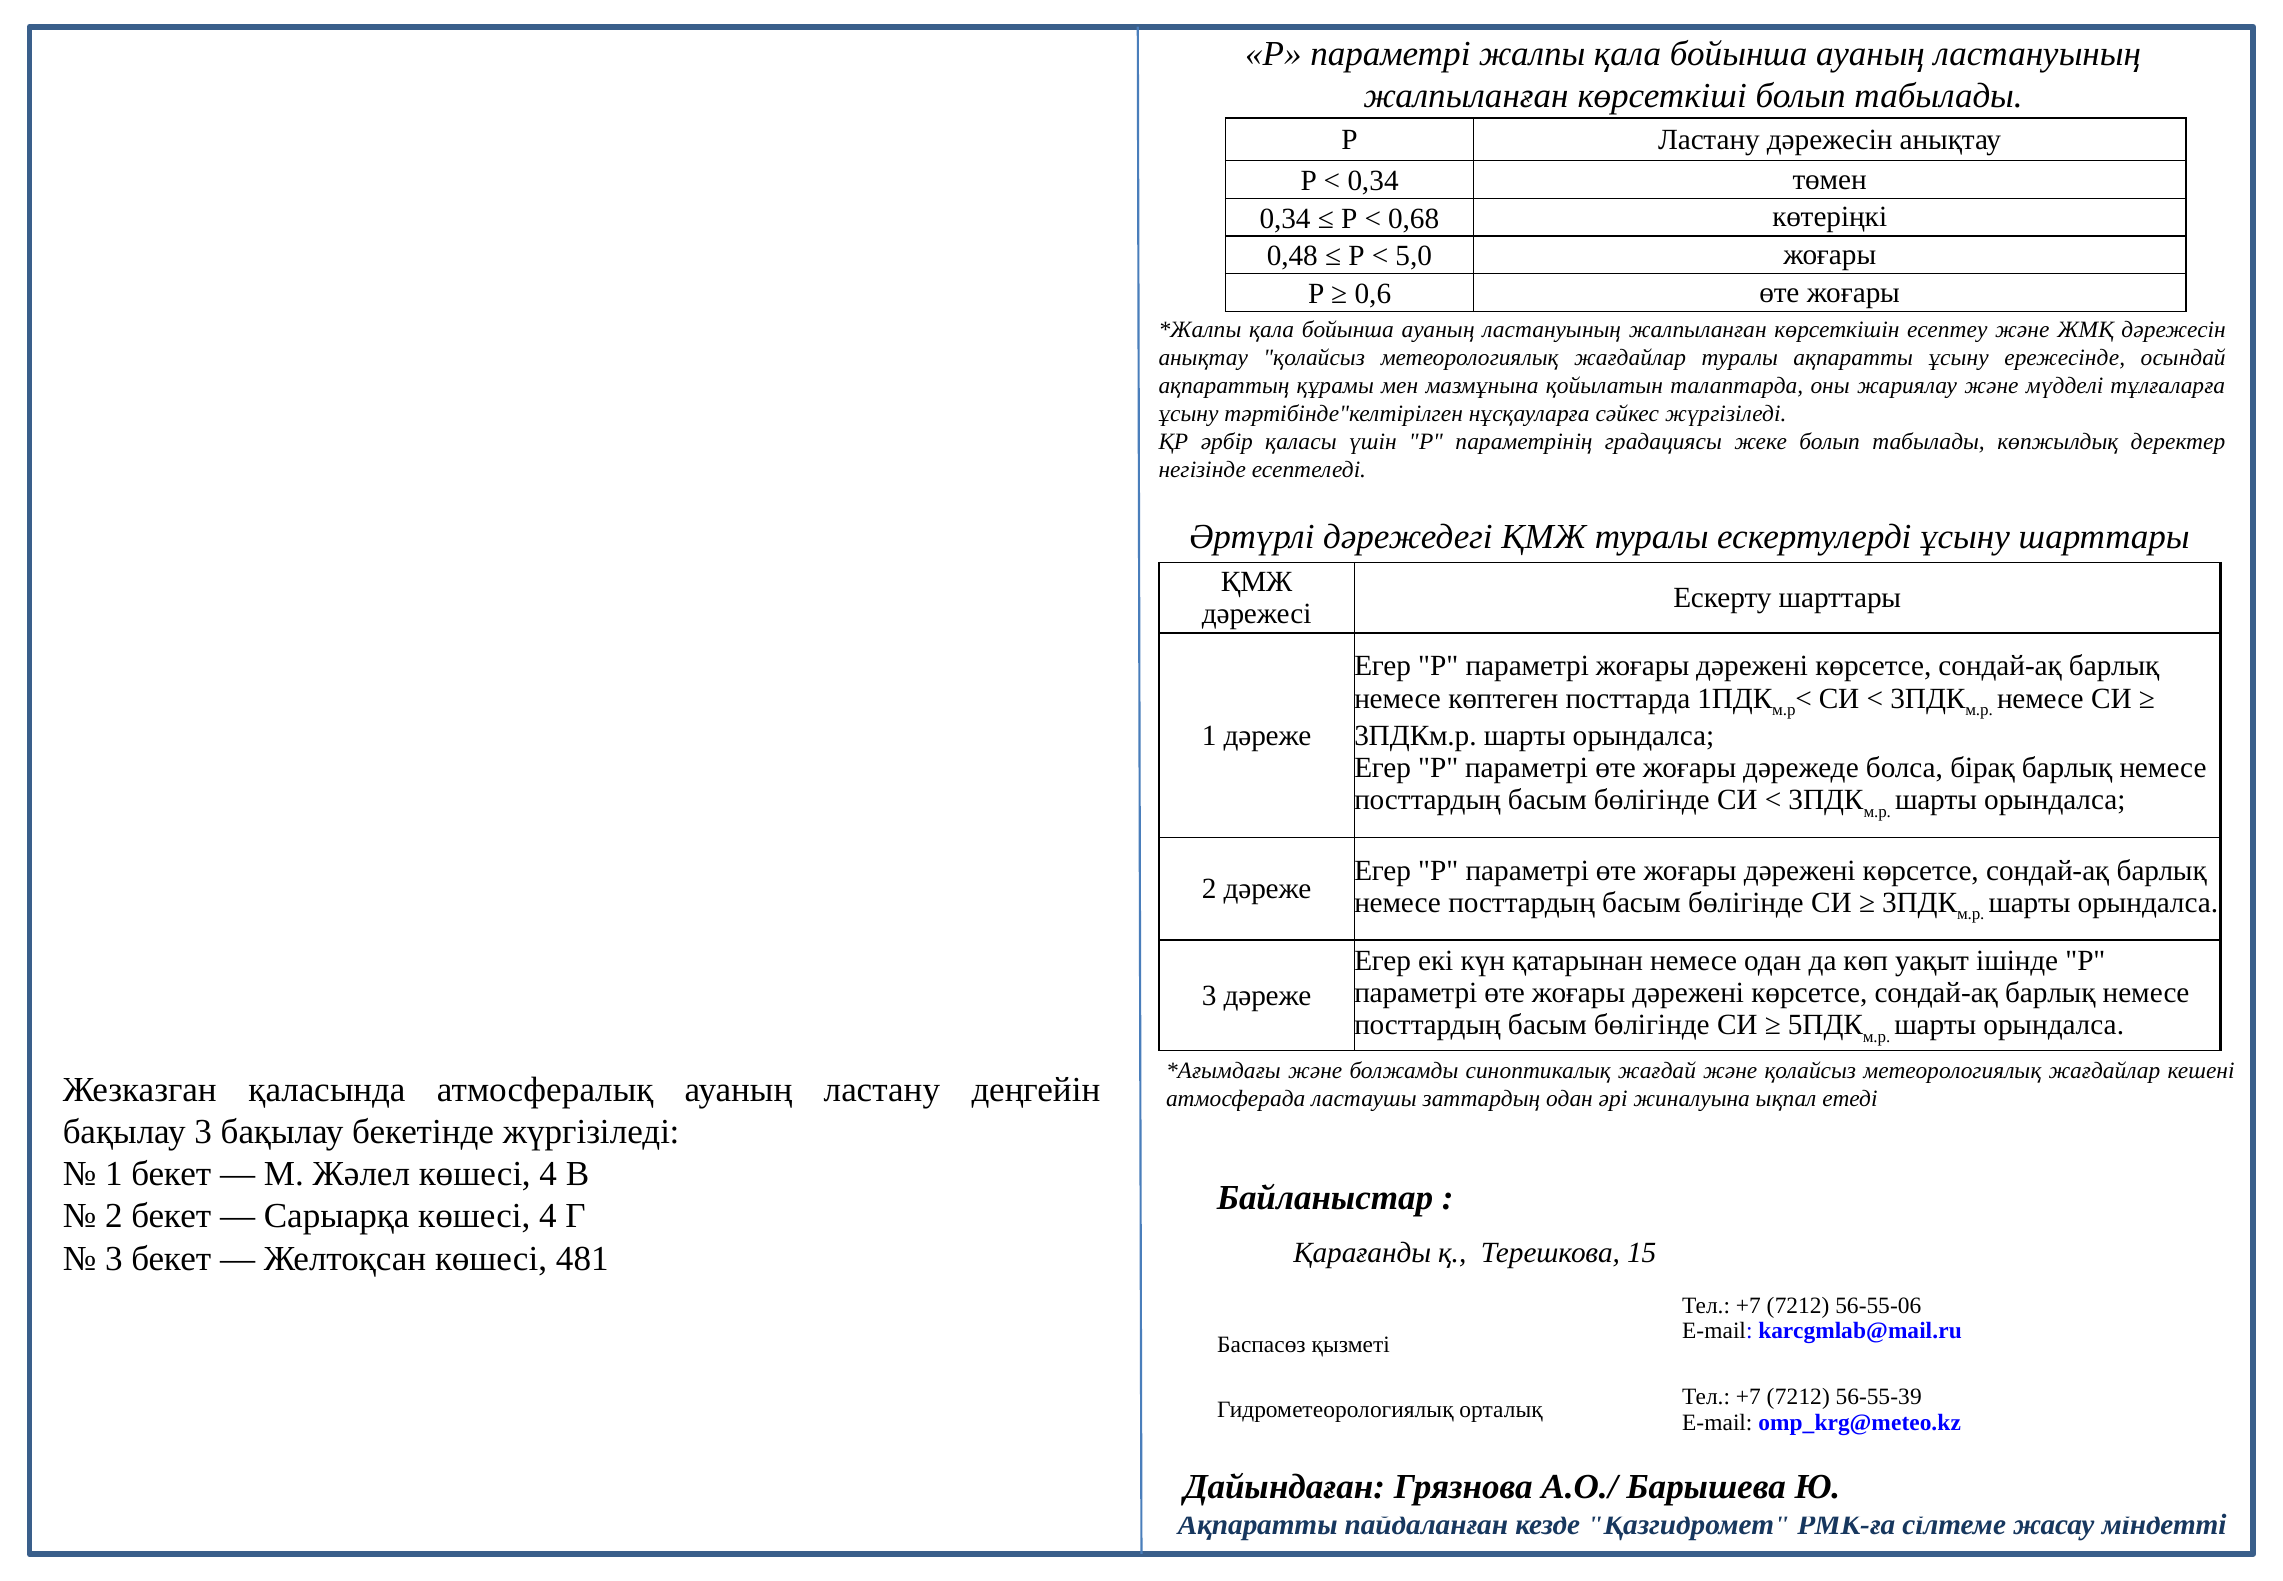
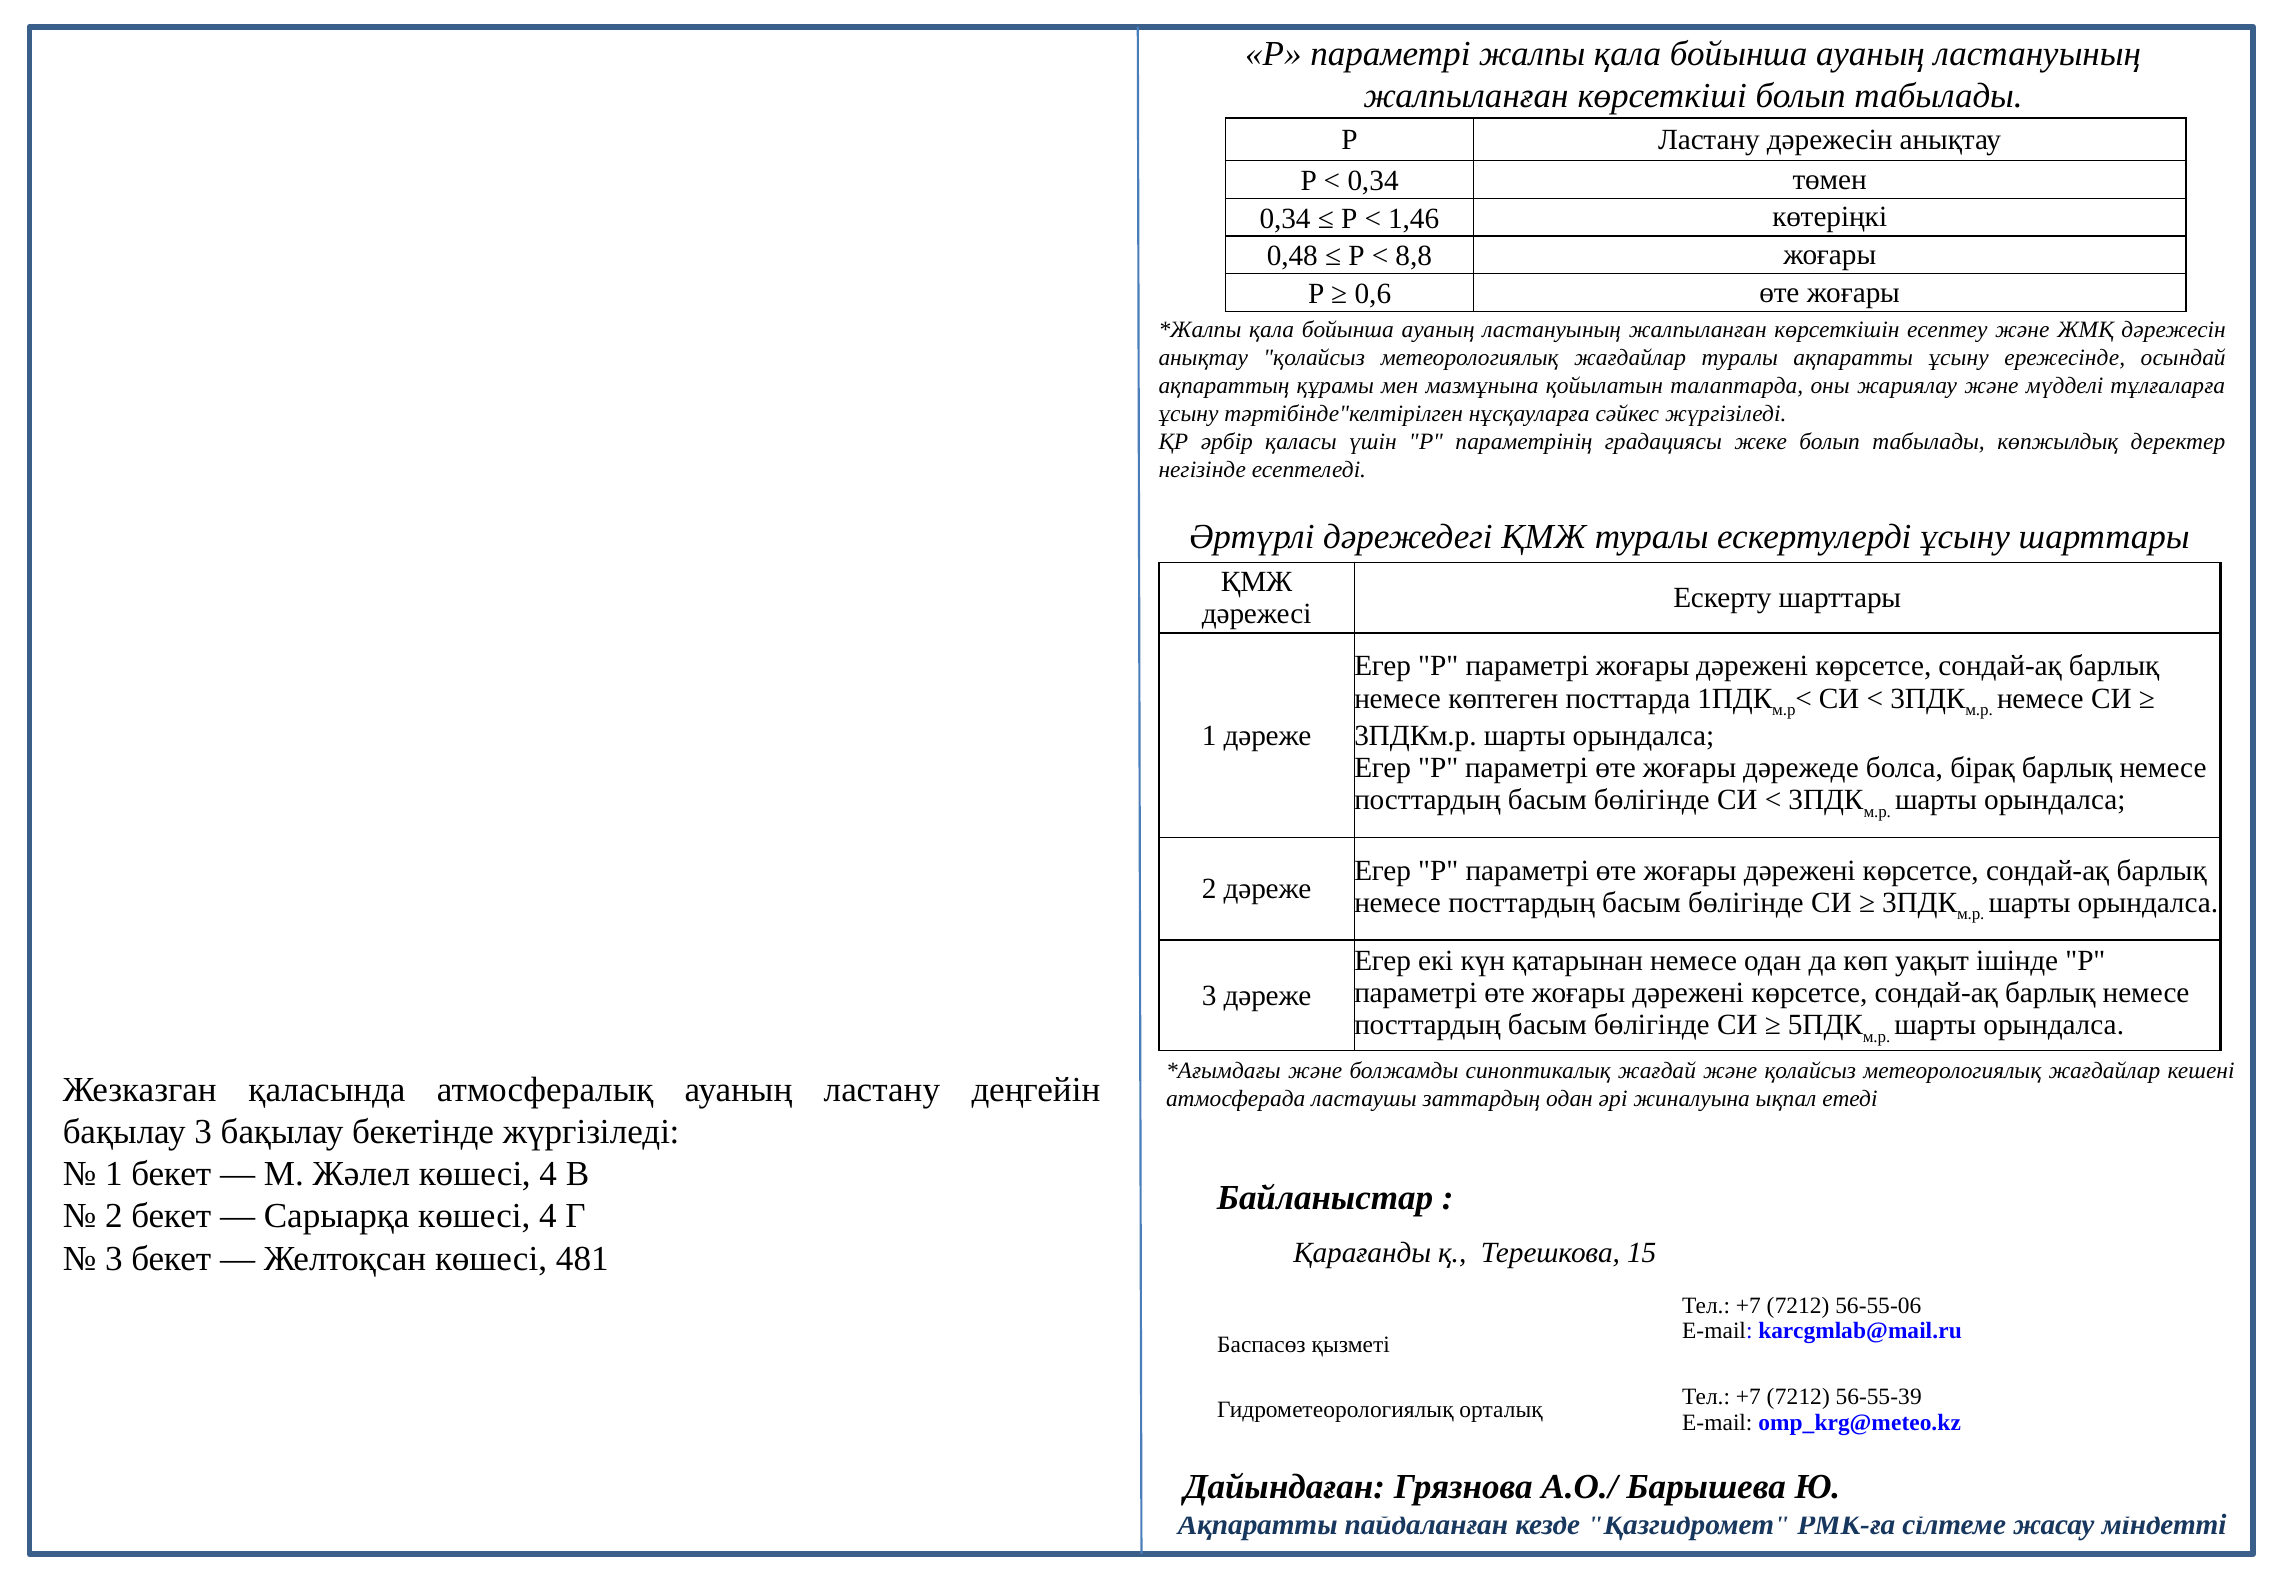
0,68: 0,68 -> 1,46 (1414, 218)
5,0: 5,0 -> 8,8 (1414, 256)
